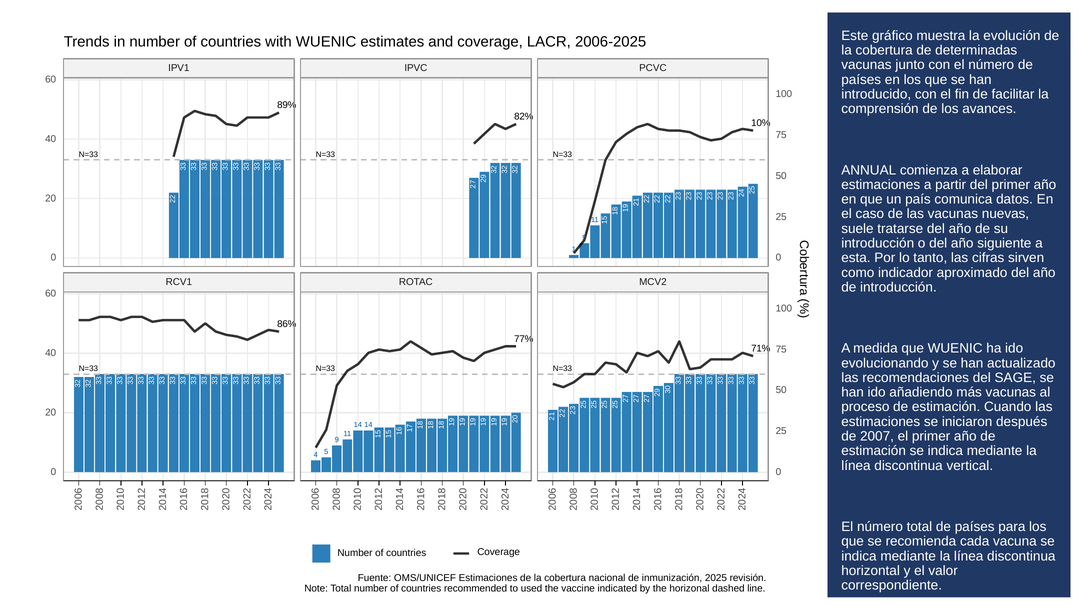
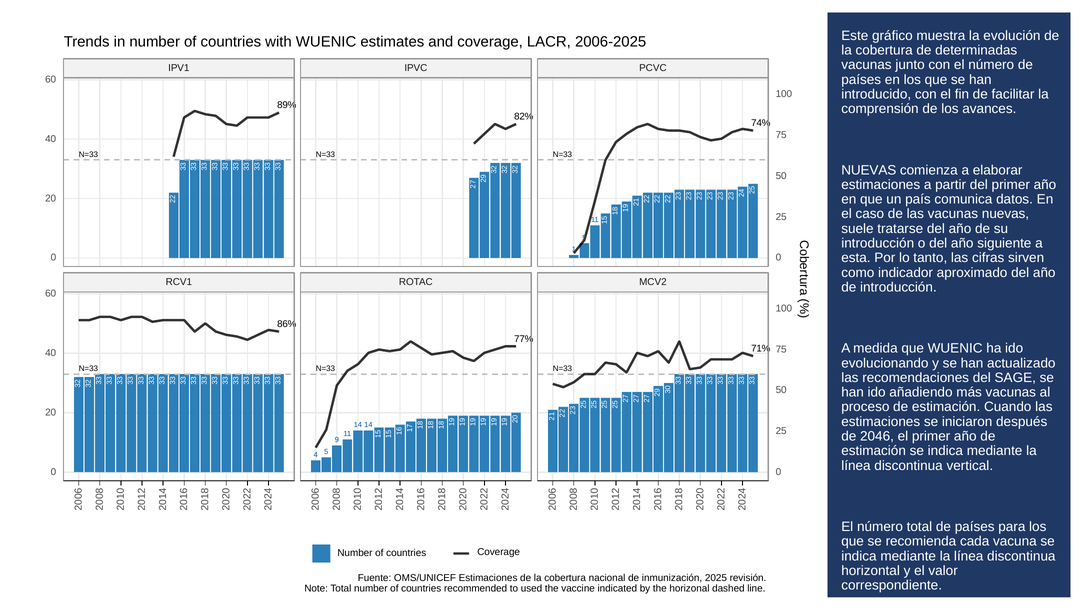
10%: 10% -> 74% (761, 123)
ANNUAL: ANNUAL -> NUEVAS (869, 170)
2007: 2007 -> 2046 (877, 436)
